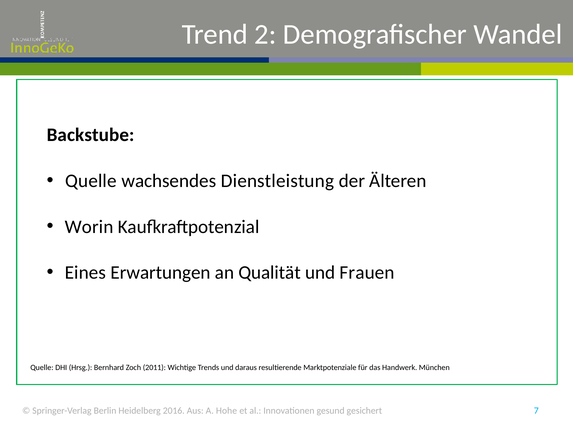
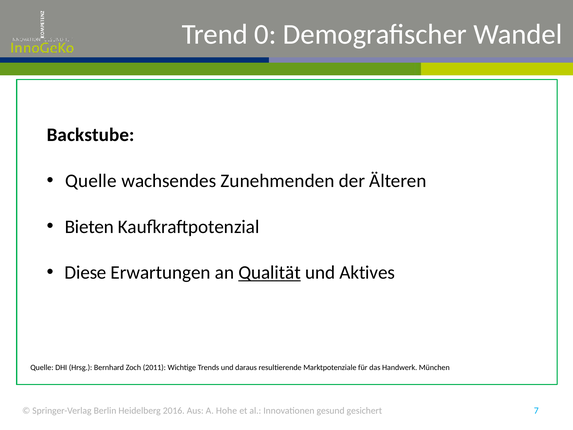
2: 2 -> 0 (265, 34)
Dienstleistung: Dienstleistung -> Zunehmenden (277, 181)
Worin: Worin -> Bieten (89, 227)
Eines: Eines -> Diese (86, 272)
Qualität underline: none -> present (270, 272)
Frauen: Frauen -> Aktives (367, 272)
